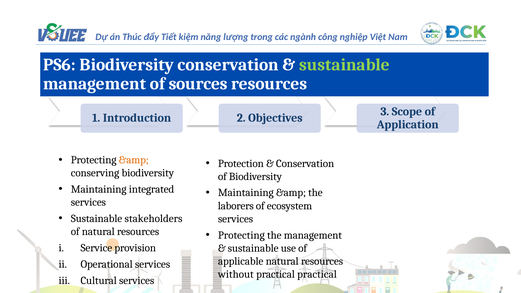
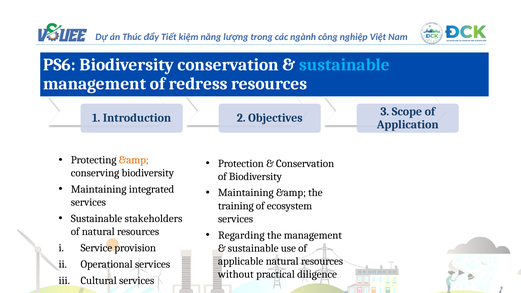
sustainable colour: light green -> light blue (345, 65)
sources: sources -> redress (198, 84)
laborers: laborers -> training (236, 206)
Protecting: Protecting -> Regarding (241, 235)
practical practical: practical -> diligence (317, 274)
